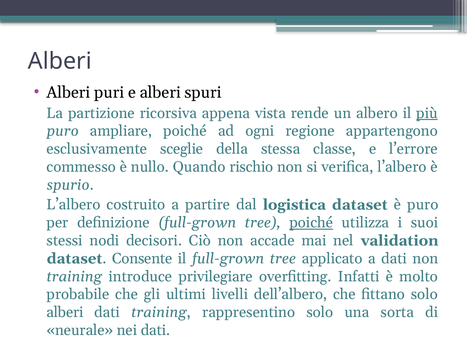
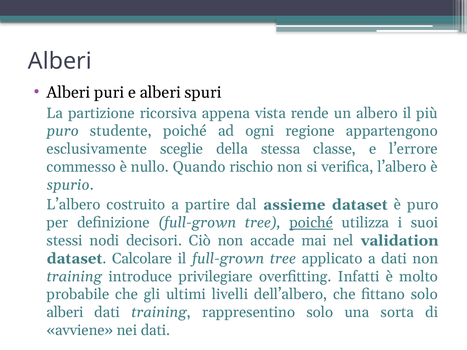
più underline: present -> none (427, 113)
ampliare: ampliare -> studente (121, 131)
logistica: logistica -> assieme (294, 205)
Consente: Consente -> Calcolare (142, 259)
neurale: neurale -> avviene (80, 330)
